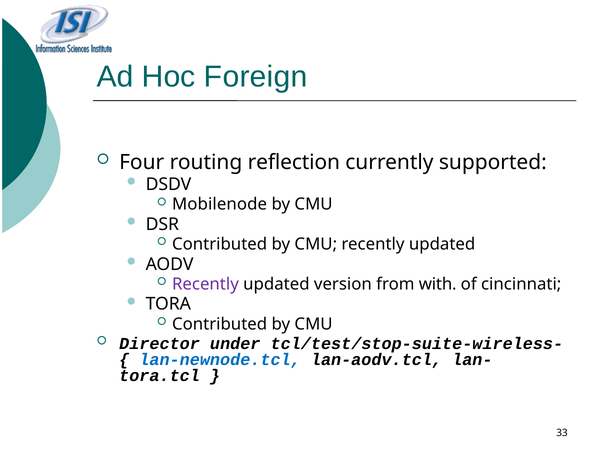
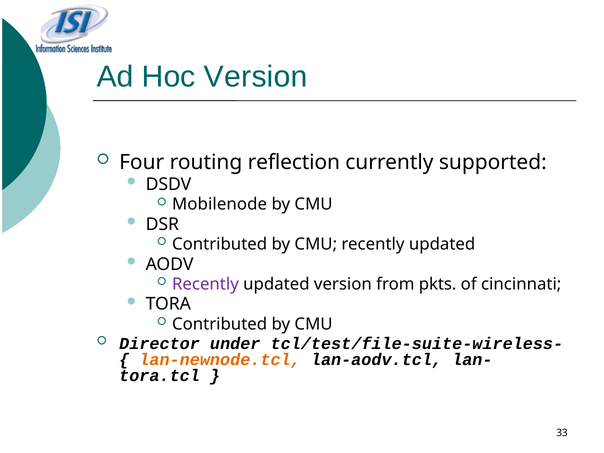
Hoc Foreign: Foreign -> Version (256, 77)
with: with -> pkts (438, 284)
tcl/test/stop-suite-wireless-: tcl/test/stop-suite-wireless- -> tcl/test/file-suite-wireless- (417, 343)
lan-newnode.tcl colour: blue -> orange (220, 360)
